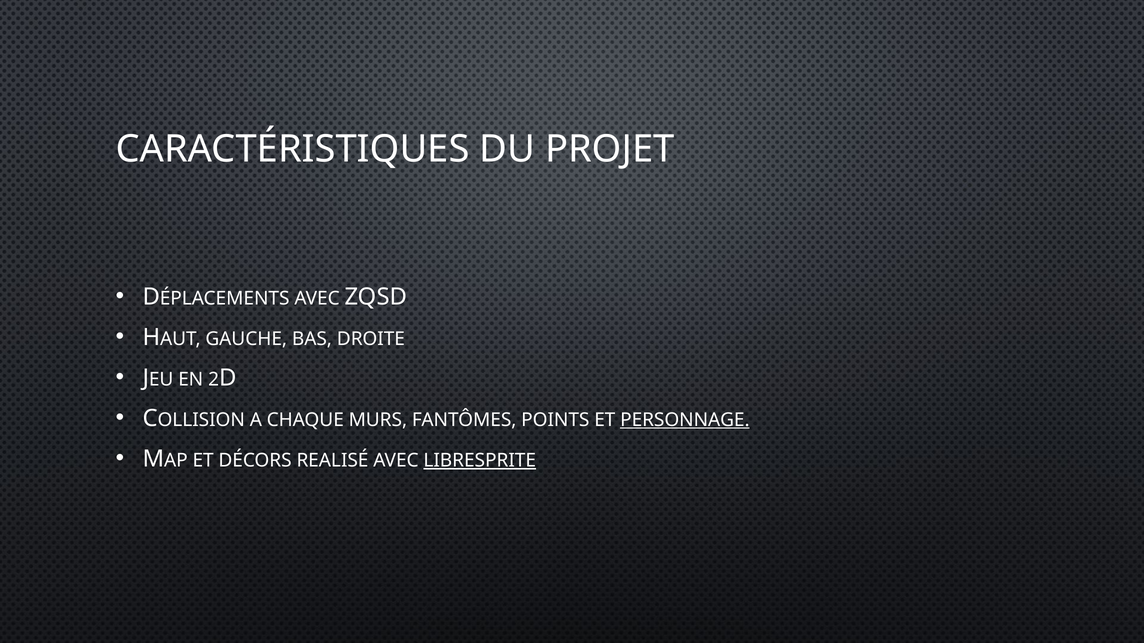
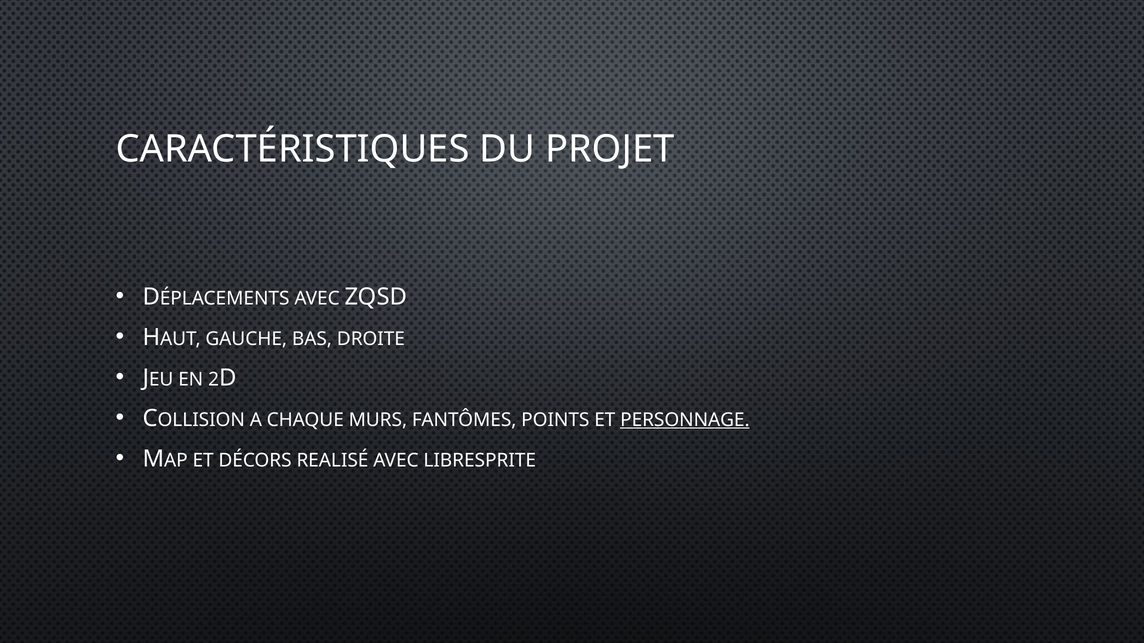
LIBRESPRITE underline: present -> none (480, 461)
